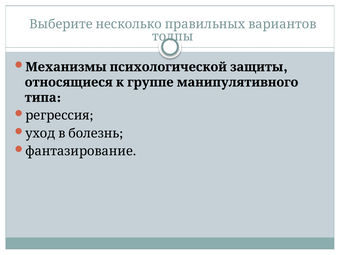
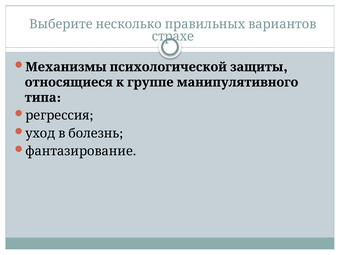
толпы: толпы -> страхе (173, 36)
